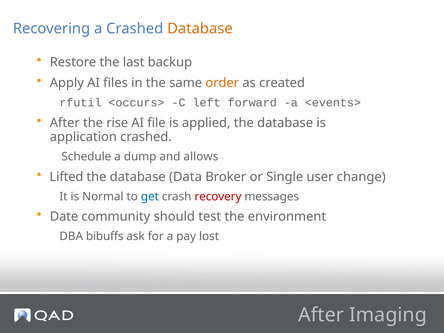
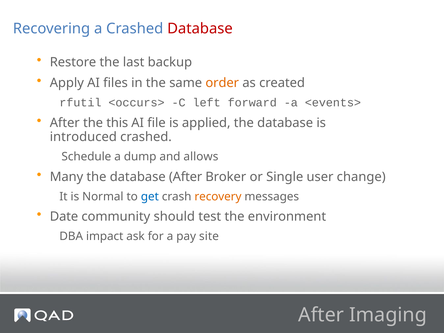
Database colour: orange -> red (200, 29)
rise: rise -> this (117, 123)
application: application -> introduced (83, 137)
Lifted: Lifted -> Many (66, 177)
database Data: Data -> After (186, 177)
recovery colour: red -> orange (218, 197)
bibuffs: bibuffs -> impact (105, 236)
lost: lost -> site (209, 236)
